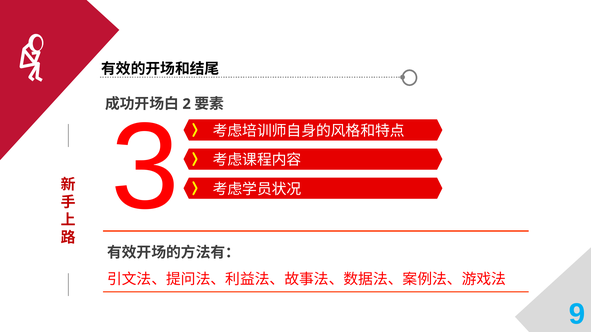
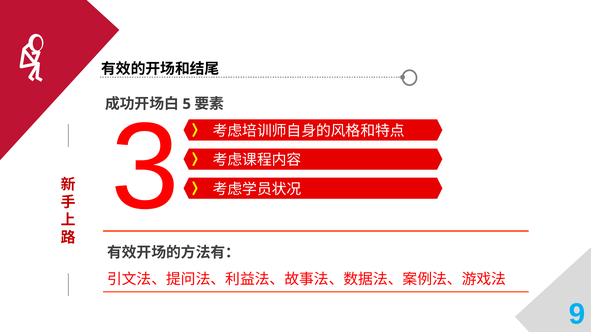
2: 2 -> 5 (187, 104)
